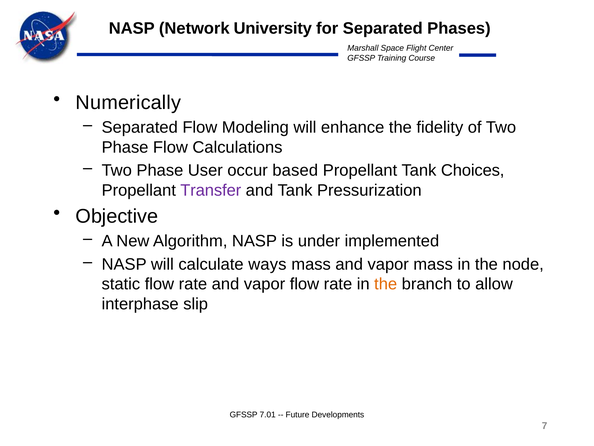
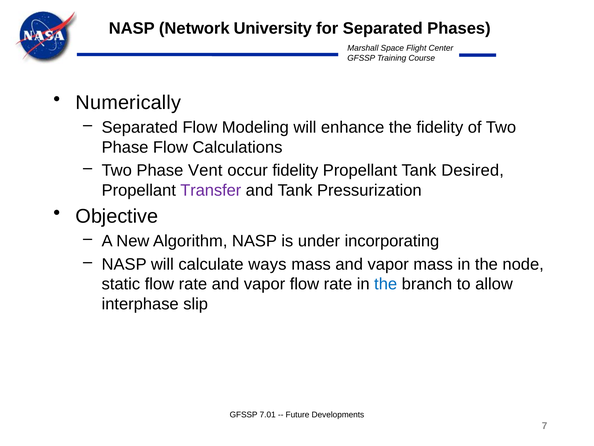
User: User -> Vent (205, 170)
occur based: based -> fidelity (295, 170)
Choices: Choices -> Desired (473, 170)
implemented: implemented -> incorporating (392, 241)
the colour: orange -> blue (386, 284)
